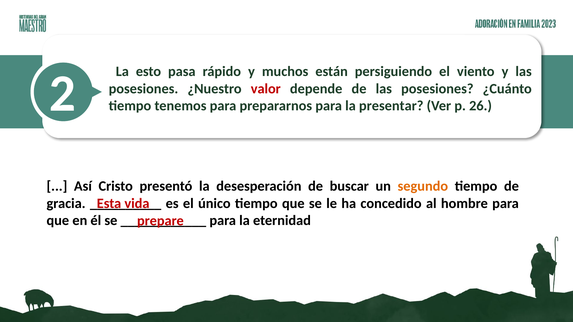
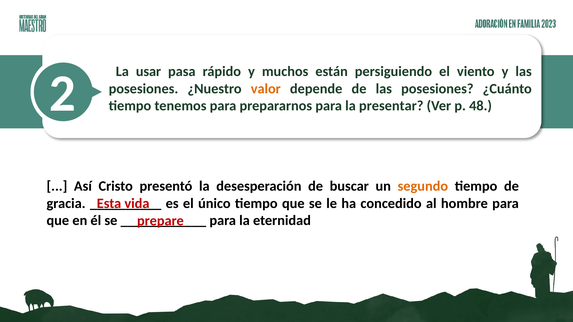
esto: esto -> usar (148, 72)
valor colour: red -> orange (266, 89)
26: 26 -> 48 (481, 106)
